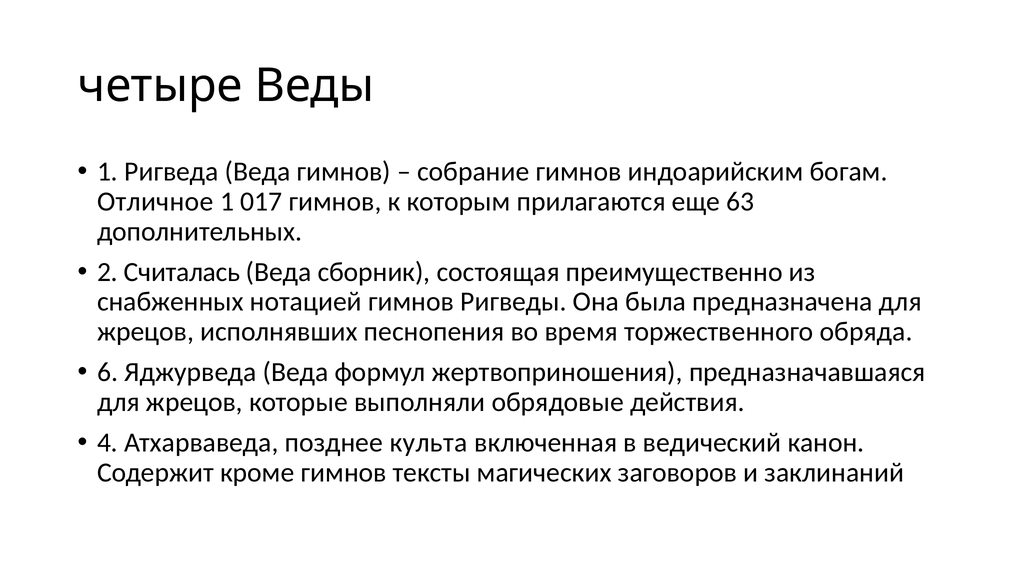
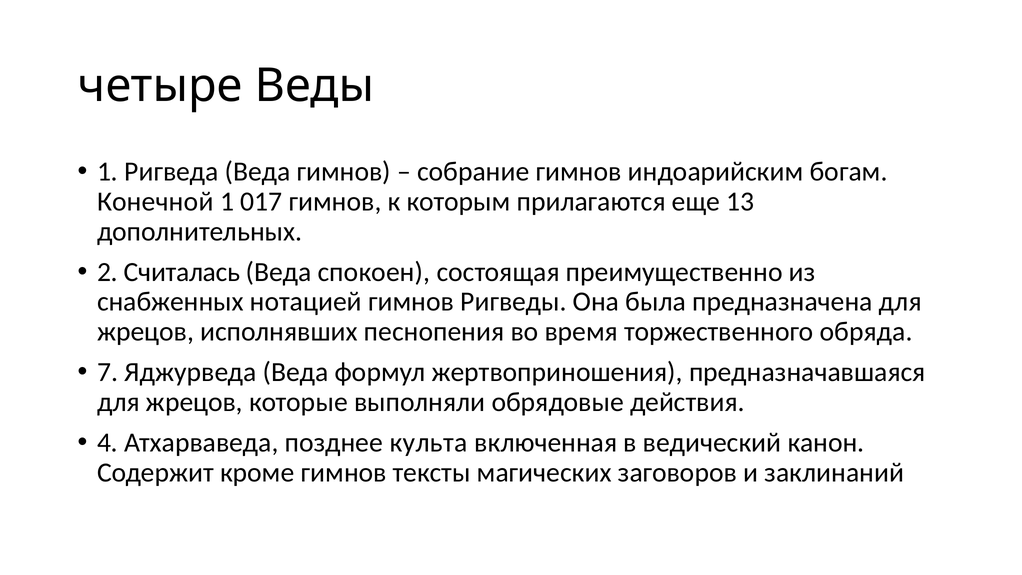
Отличное: Отличное -> Конечной (155, 202)
63: 63 -> 13 (740, 202)
сборник: сборник -> спокоен (374, 272)
6: 6 -> 7 (108, 372)
